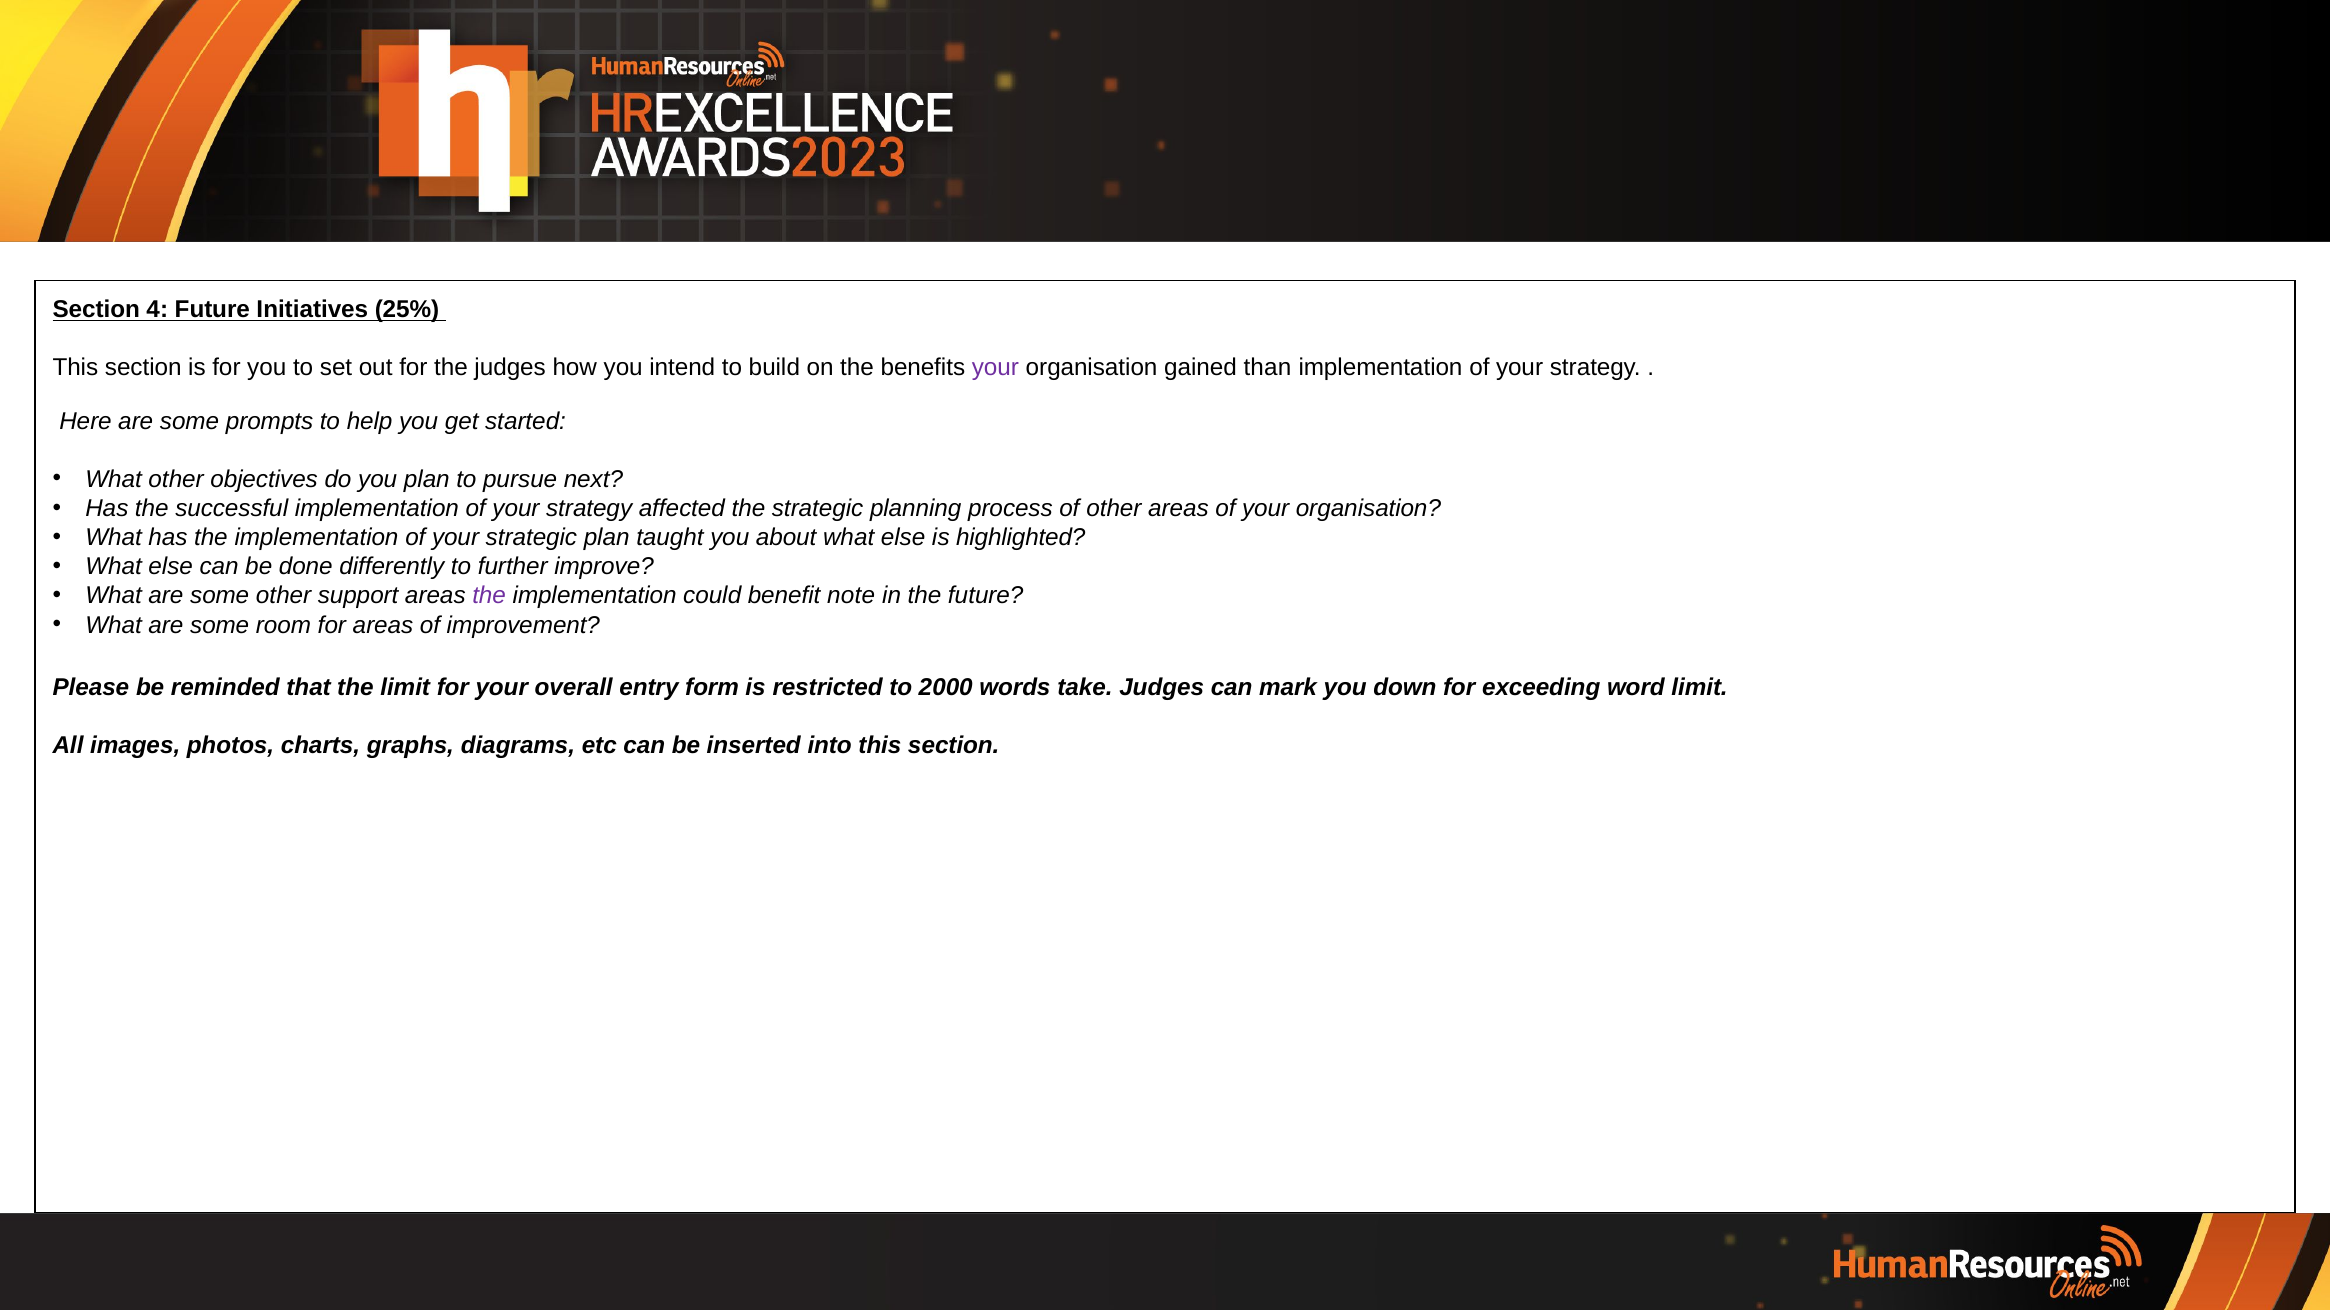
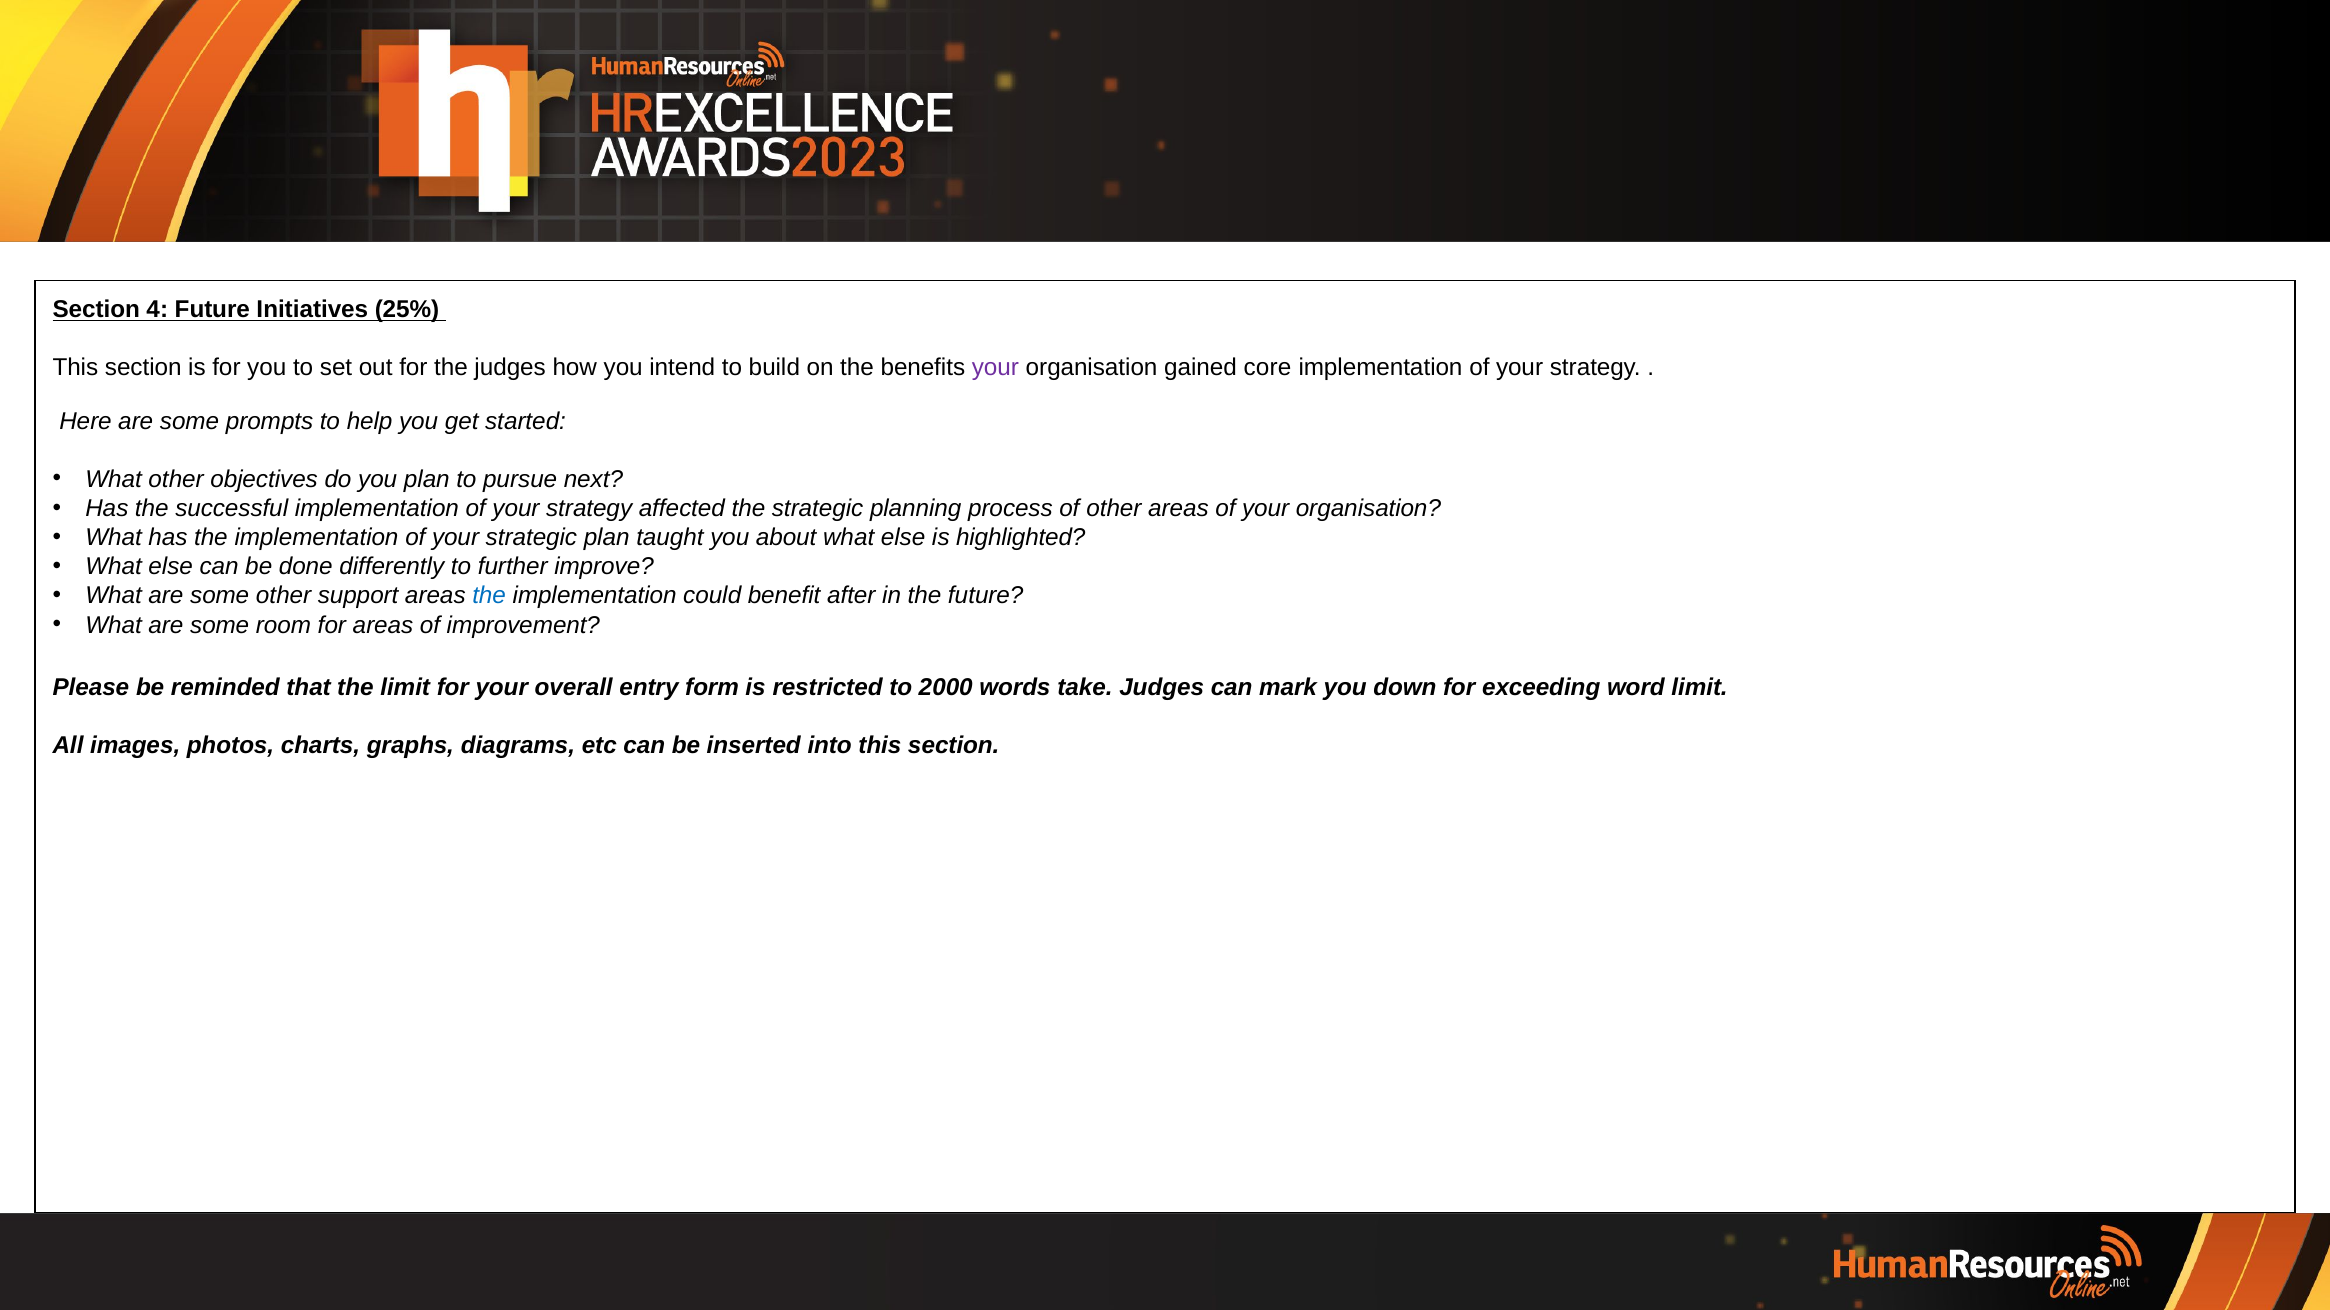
than: than -> core (1268, 368)
the colour: purple -> blue (489, 596)
note: note -> after (851, 596)
